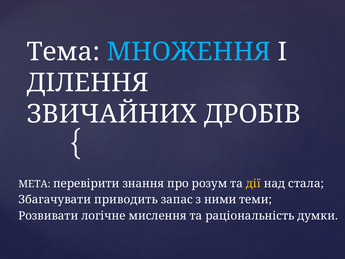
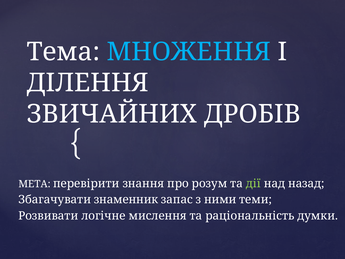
дії colour: yellow -> light green (253, 183)
стала: стала -> назад (306, 183)
приводить: приводить -> знаменник (126, 199)
